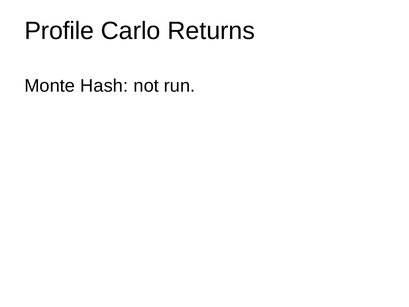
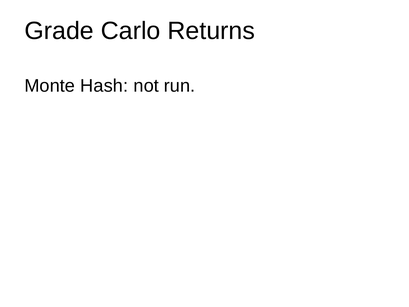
Profile: Profile -> Grade (59, 31)
